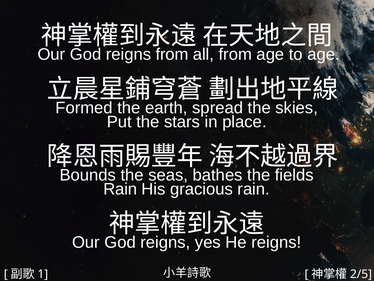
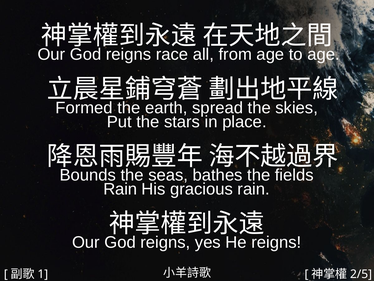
reigns from: from -> race (172, 54)
